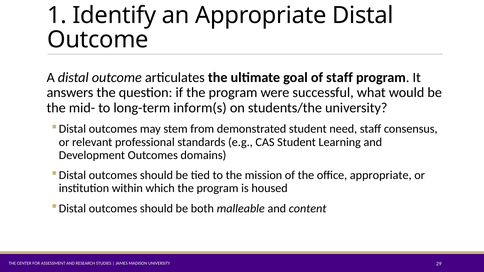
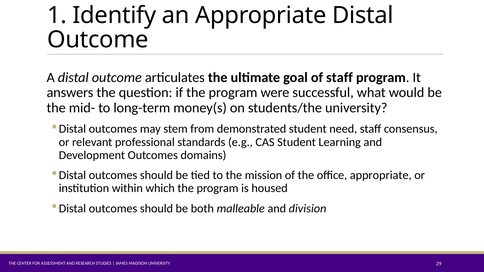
inform(s: inform(s -> money(s (200, 108)
content: content -> division (308, 209)
